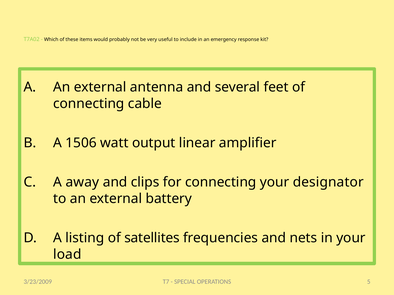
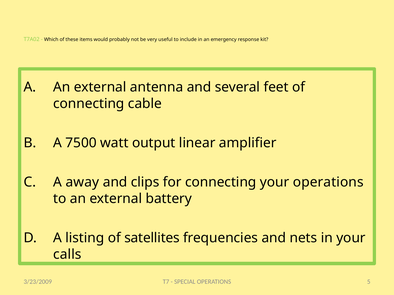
1506: 1506 -> 7500 (81, 143)
your designator: designator -> operations (328, 183)
load: load -> calls (67, 255)
